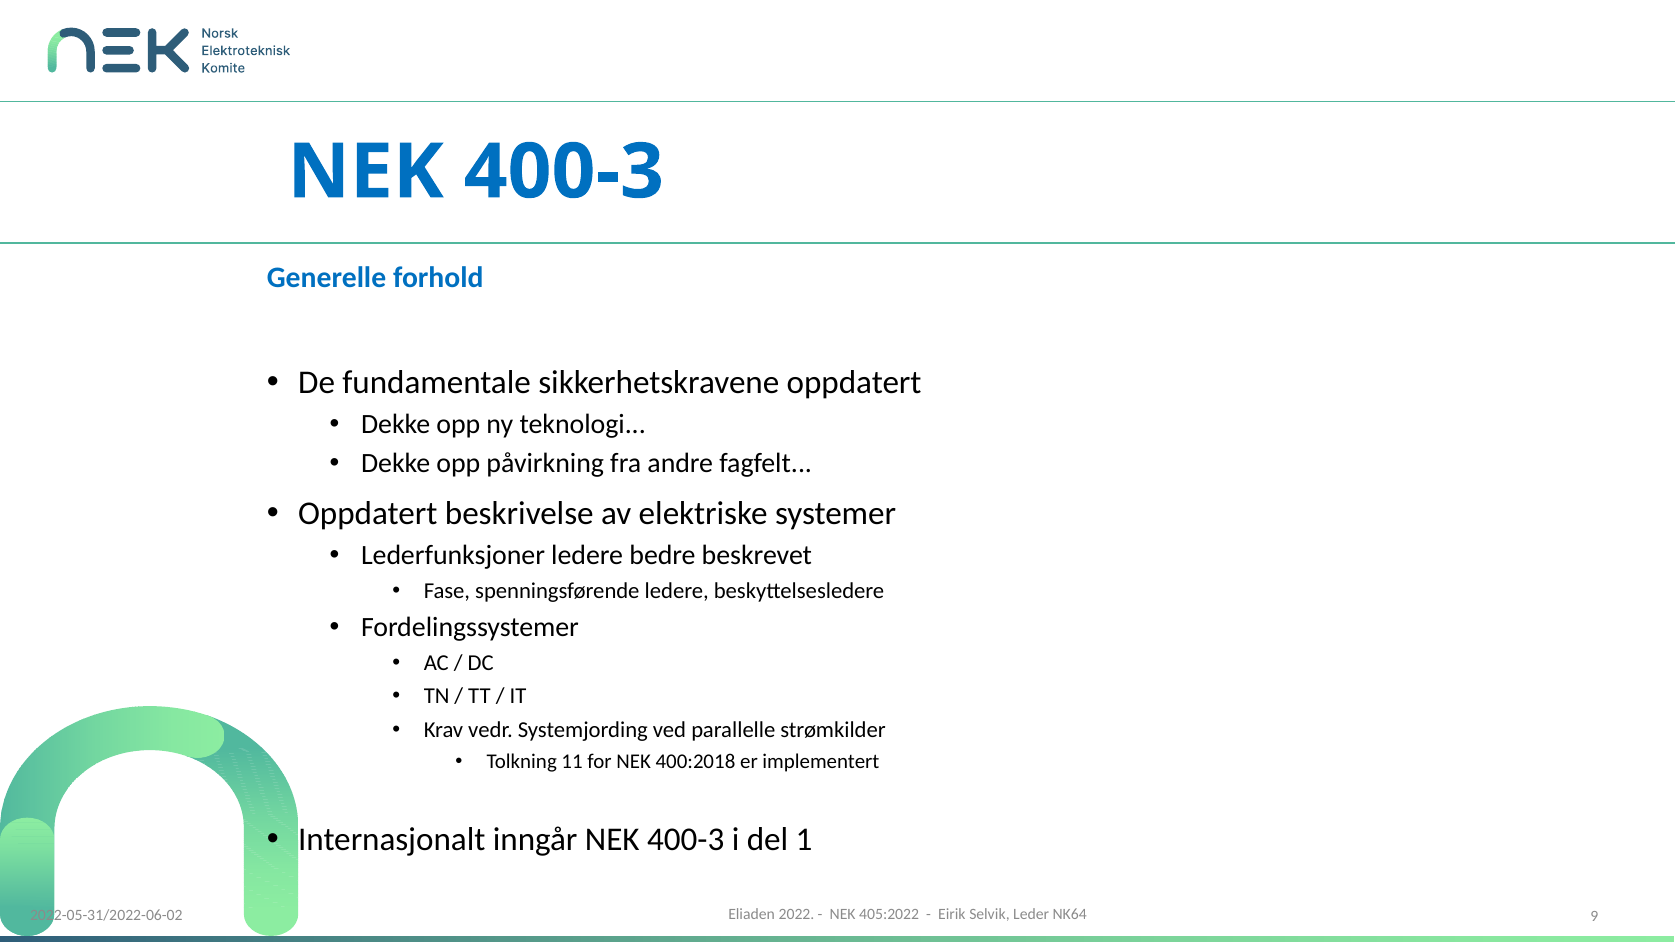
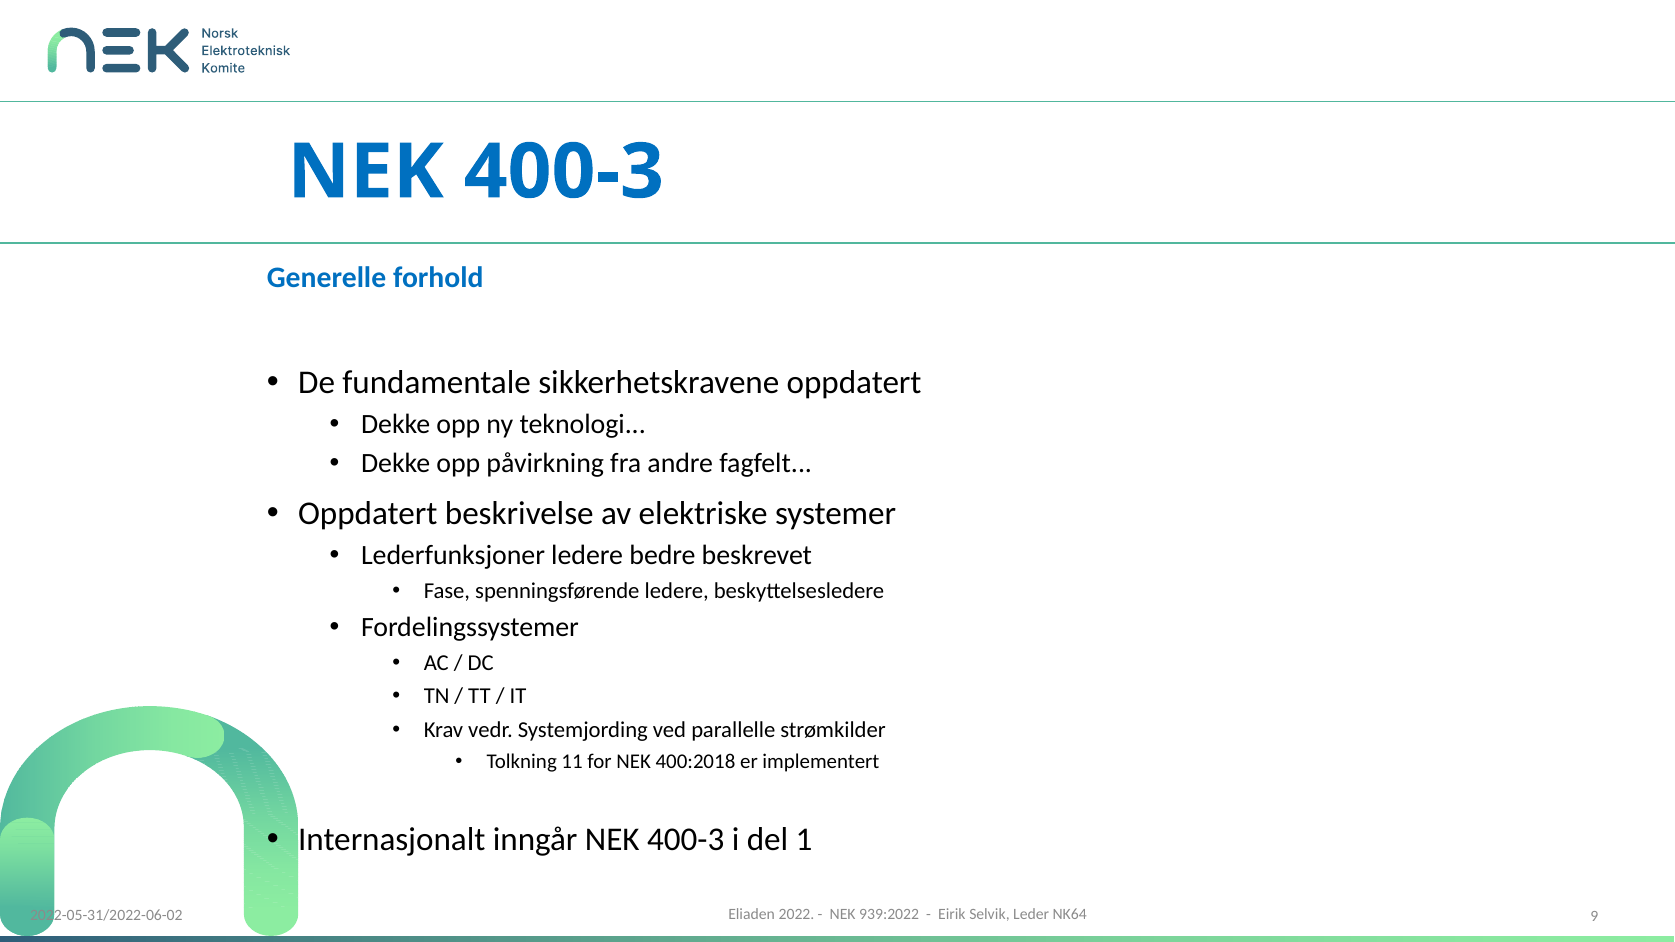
405:2022: 405:2022 -> 939:2022 (889, 915)
